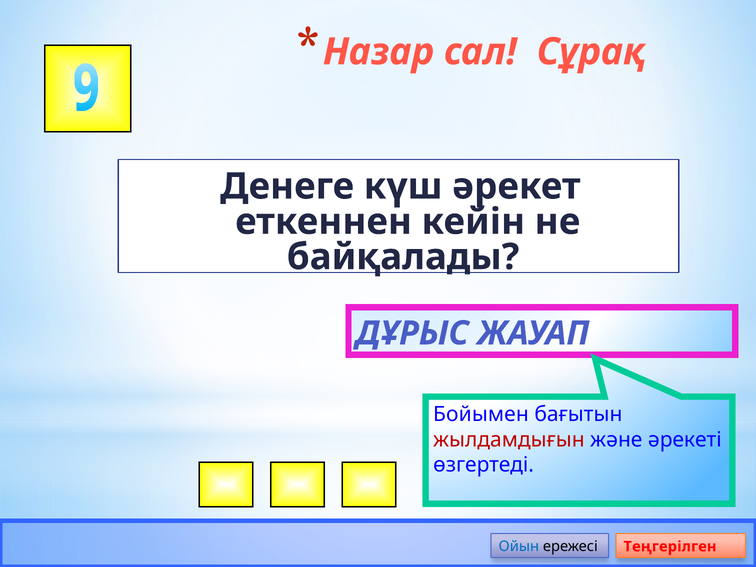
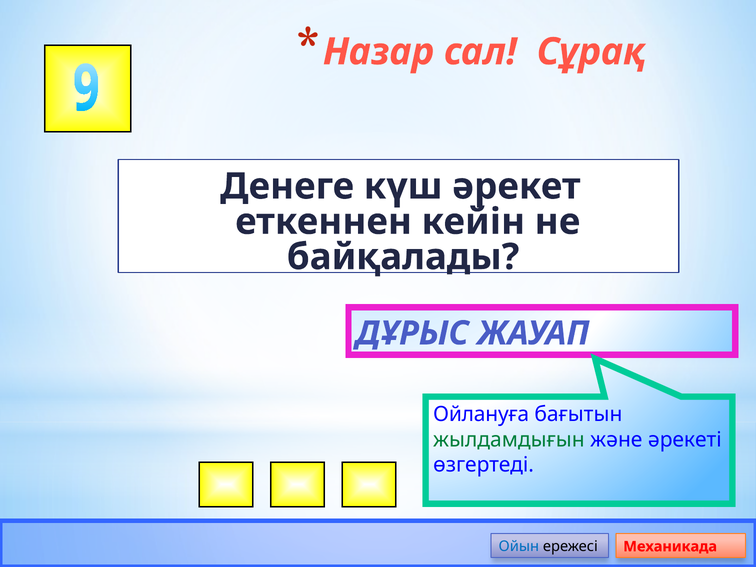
Бойымен: Бойымен -> Ойлануға (481, 414)
жылдамдығын colour: red -> green (509, 440)
Теңгерілген: Теңгерілген -> Механикада (670, 547)
